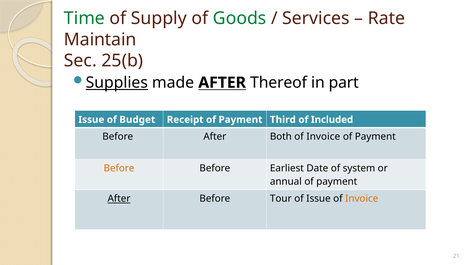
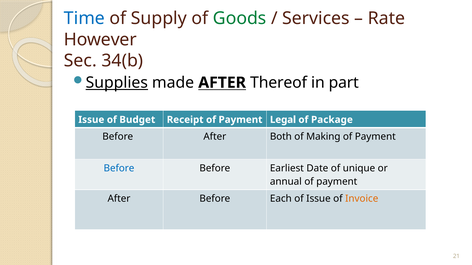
Time colour: green -> blue (84, 18)
Maintain: Maintain -> However (100, 40)
25(b: 25(b -> 34(b (122, 61)
Third: Third -> Legal (283, 120)
Included: Included -> Package (332, 120)
Invoice: Invoice -> Making (323, 137)
Before colour: orange -> blue (119, 169)
system: system -> unique (359, 169)
After underline: present -> none (119, 199)
Tour: Tour -> Each (281, 199)
